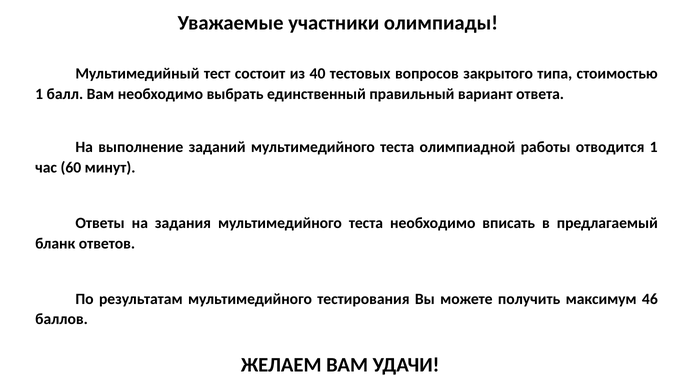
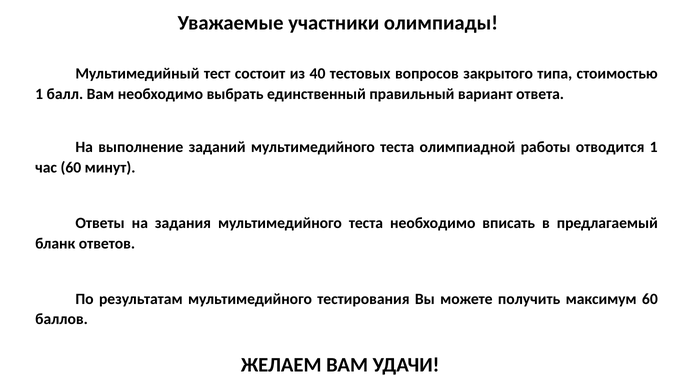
максимум 46: 46 -> 60 (650, 299)
